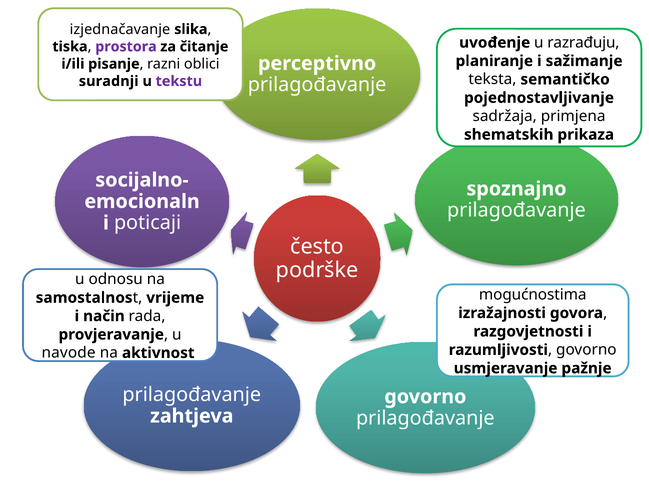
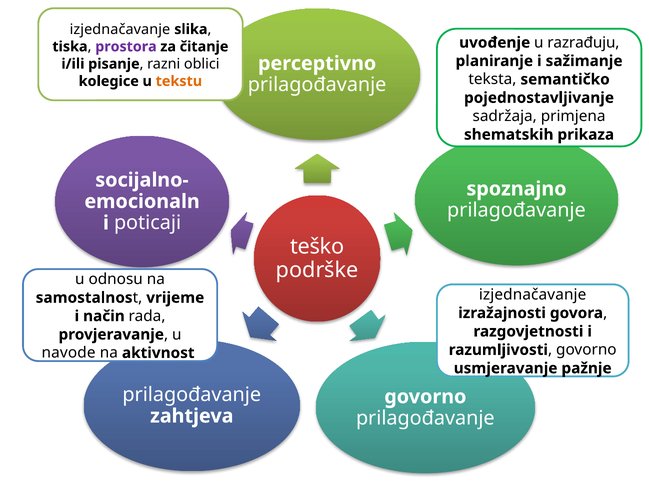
suradnji: suradnji -> kolegice (109, 81)
tekstu colour: purple -> orange (179, 81)
često: često -> teško (317, 247)
mogućnostima: mogućnostima -> izjednačavanje (533, 294)
